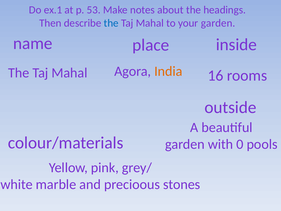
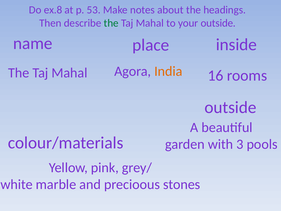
ex.1: ex.1 -> ex.8 (53, 10)
the colour: blue -> green (111, 23)
your garden: garden -> outside (218, 23)
0: 0 -> 3 (240, 144)
